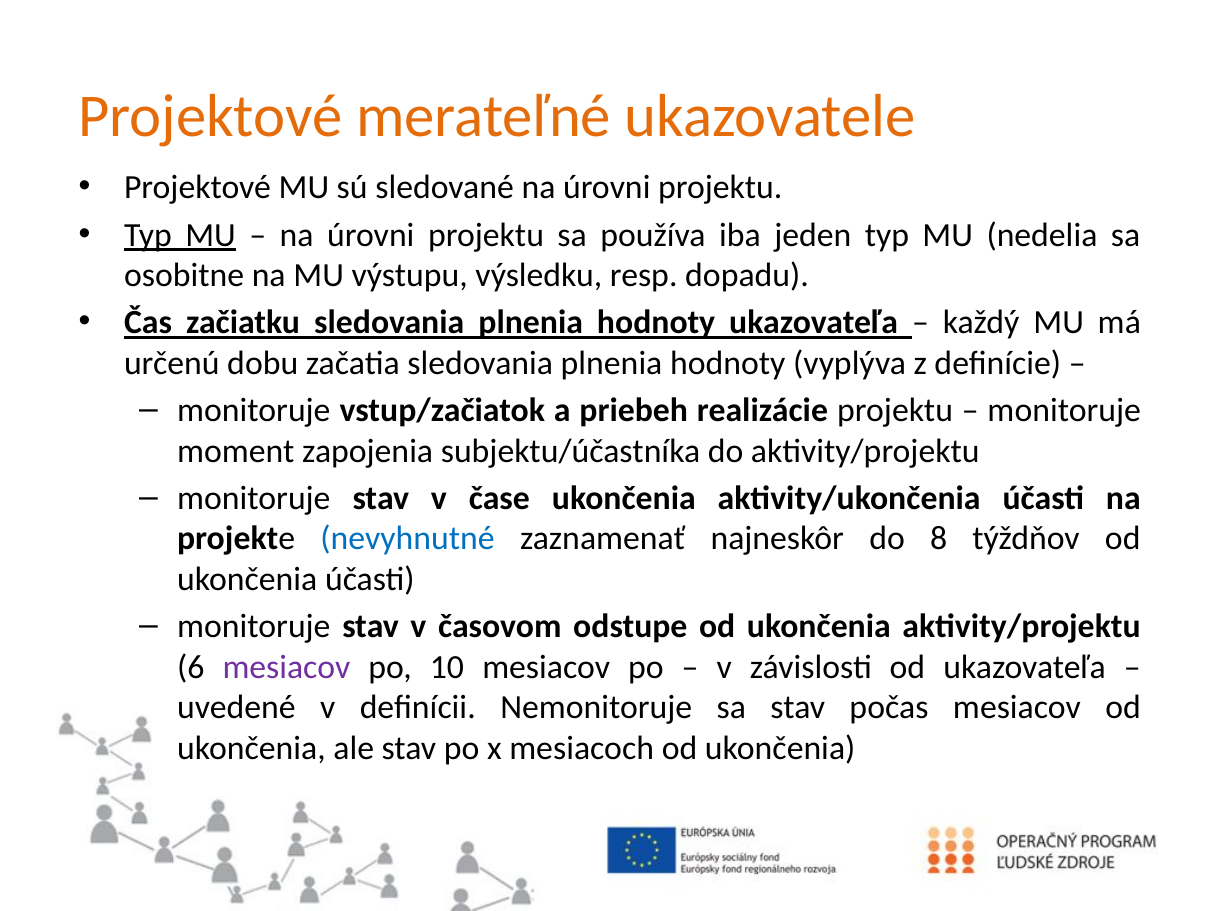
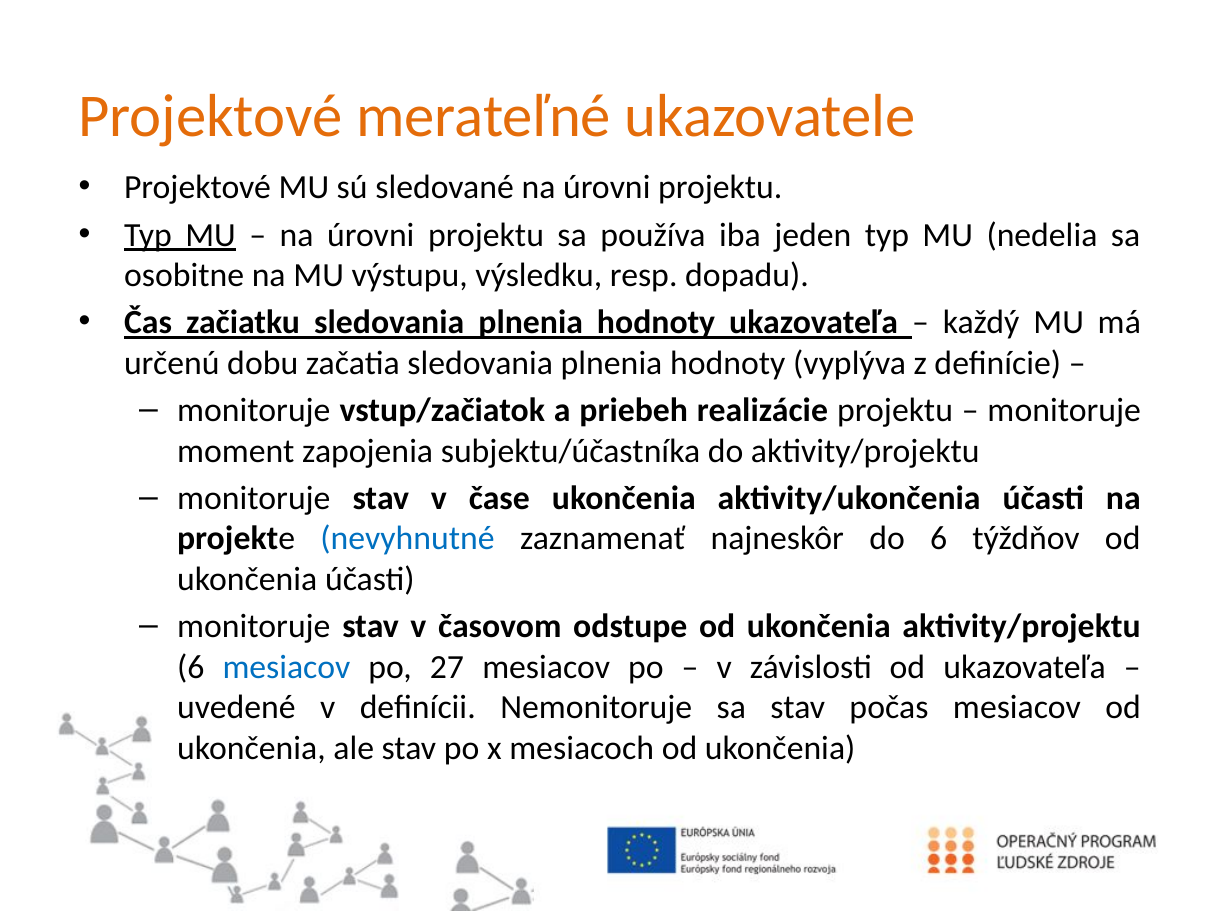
do 8: 8 -> 6 (939, 538)
mesiacov colour: purple -> blue (286, 667)
10: 10 -> 27 (447, 667)
